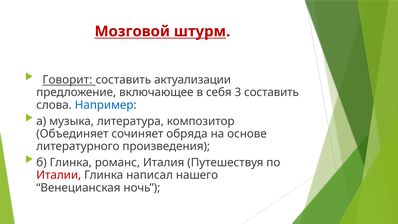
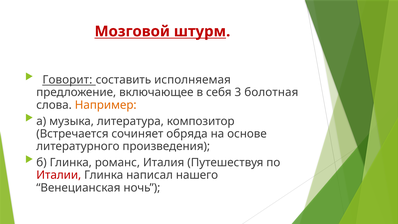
актуализации: актуализации -> исполняемая (192, 80)
3 составить: составить -> болотная (271, 92)
Например colour: blue -> orange (106, 105)
Объединяет: Объединяет -> Встречается (72, 134)
